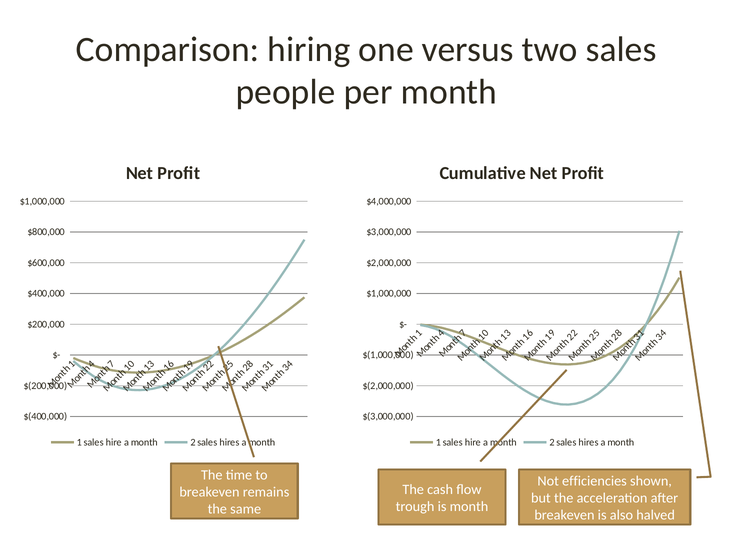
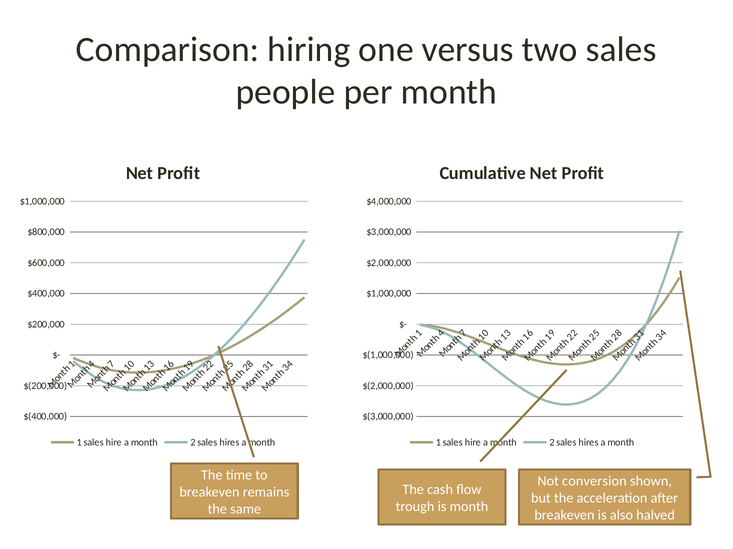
efficiencies: efficiencies -> conversion (594, 482)
